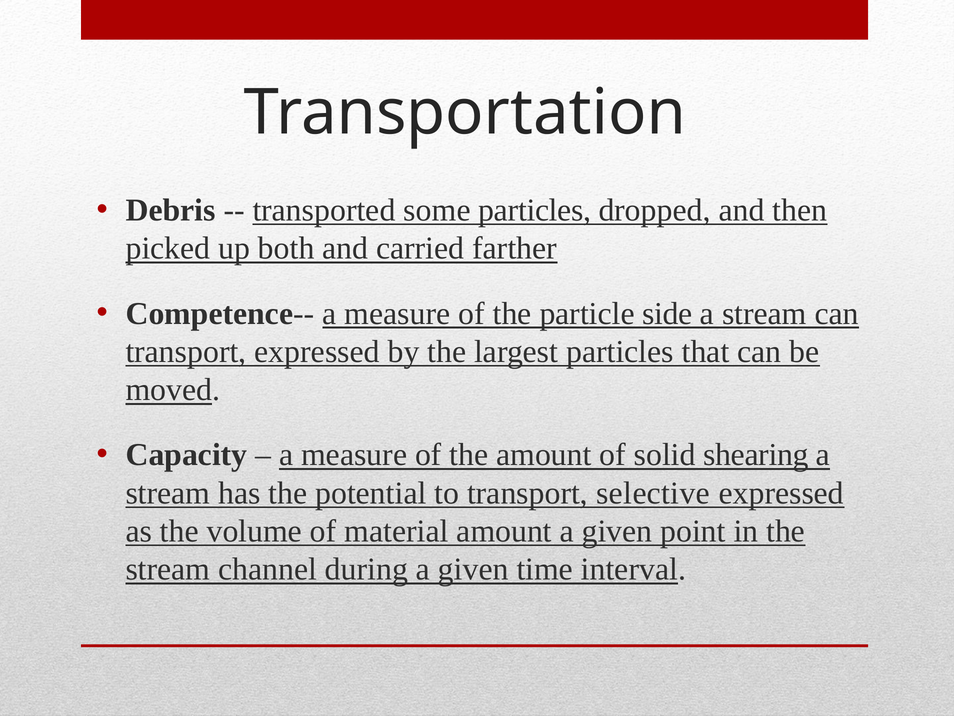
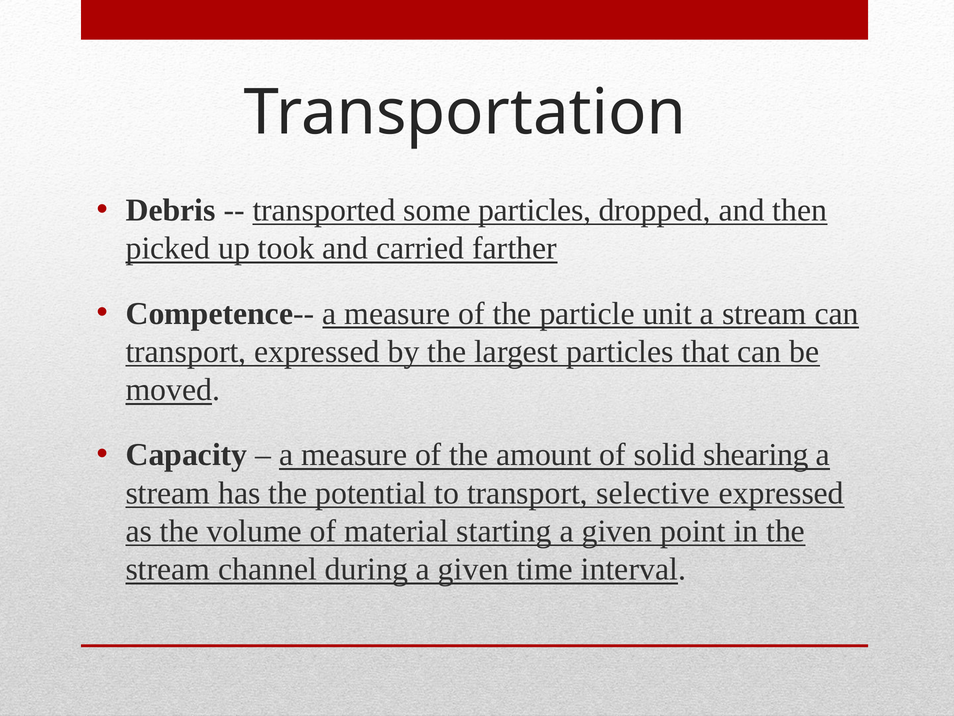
both: both -> took (286, 248)
side: side -> unit (667, 313)
material amount: amount -> starting (504, 531)
